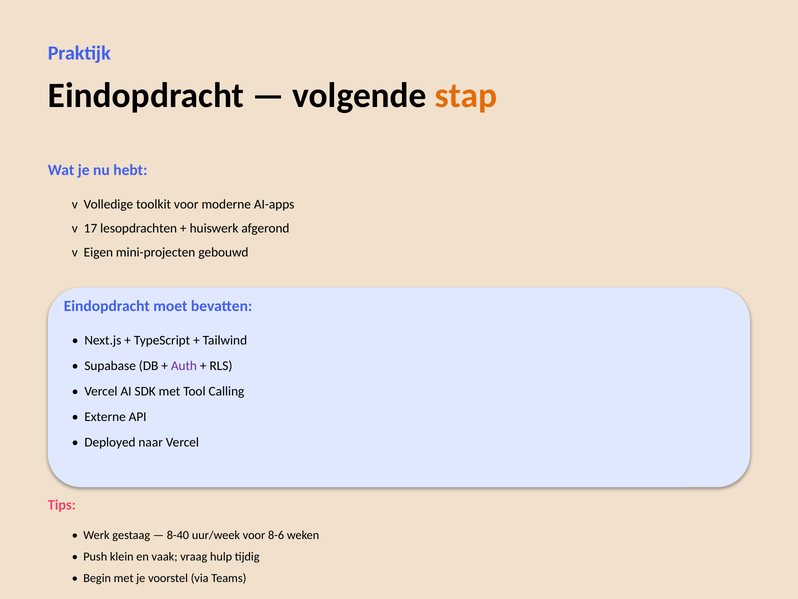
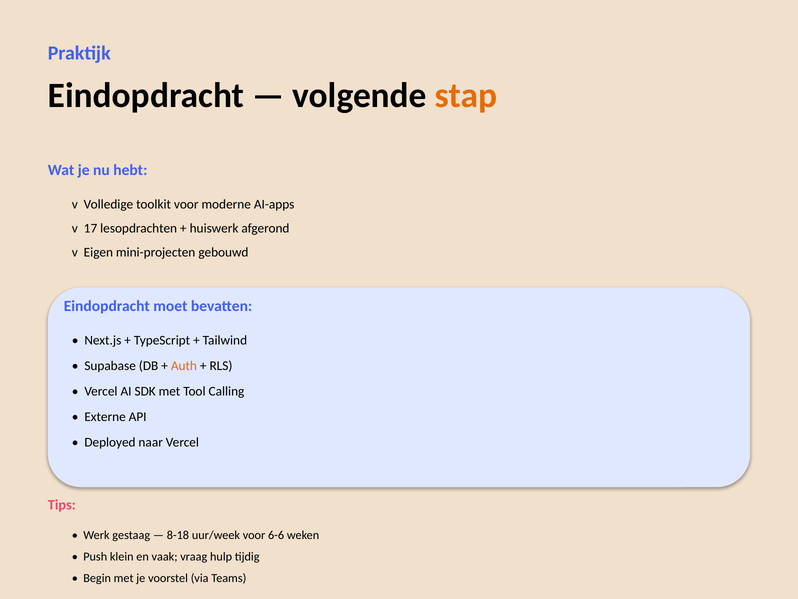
Auth colour: purple -> orange (184, 366)
8-40: 8-40 -> 8-18 (178, 535)
8-6: 8-6 -> 6-6 (276, 535)
